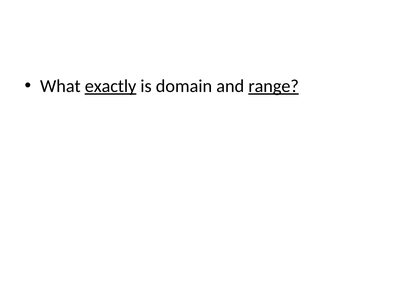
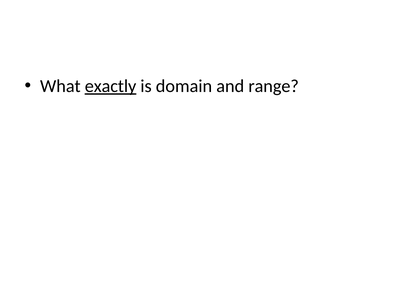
range underline: present -> none (274, 86)
